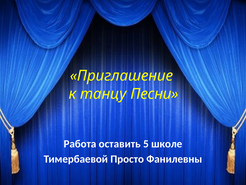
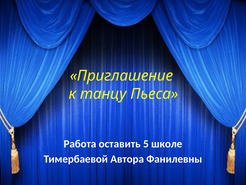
Песни: Песни -> Пьеса (154, 94)
Просто: Просто -> Автора (127, 159)
